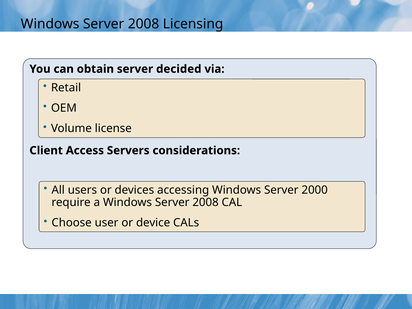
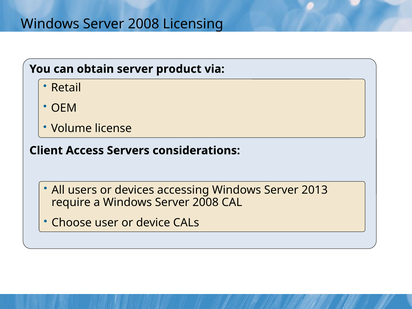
decided: decided -> product (179, 69)
2000: 2000 -> 2013 (315, 190)
